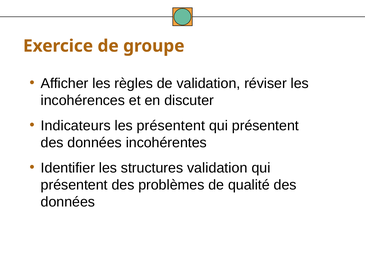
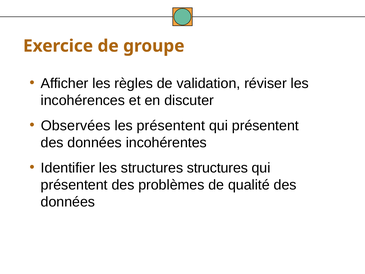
Indicateurs: Indicateurs -> Observées (76, 125)
structures validation: validation -> structures (217, 168)
